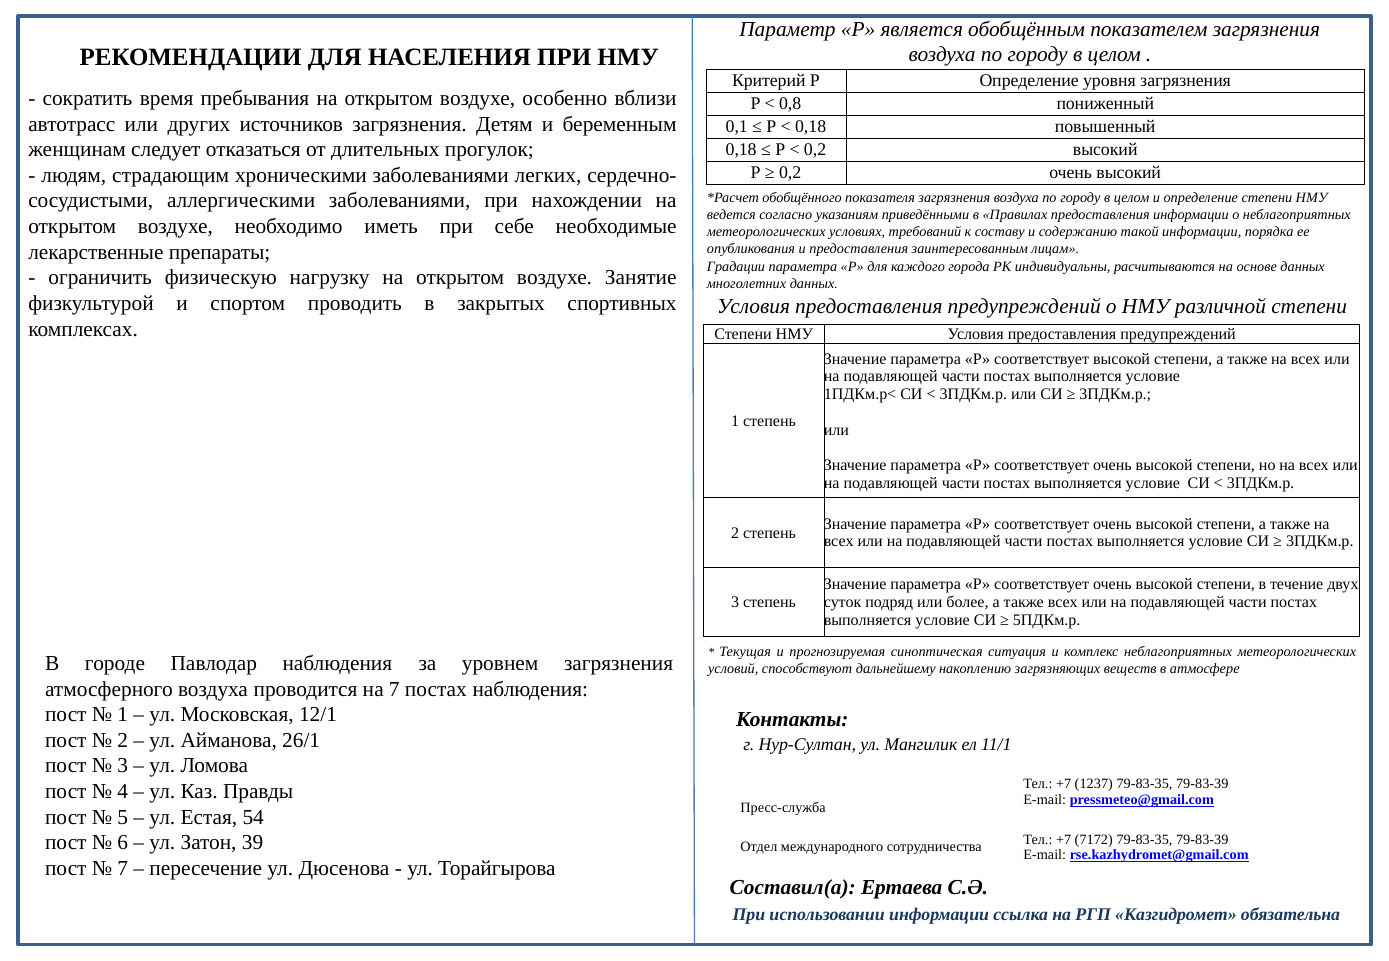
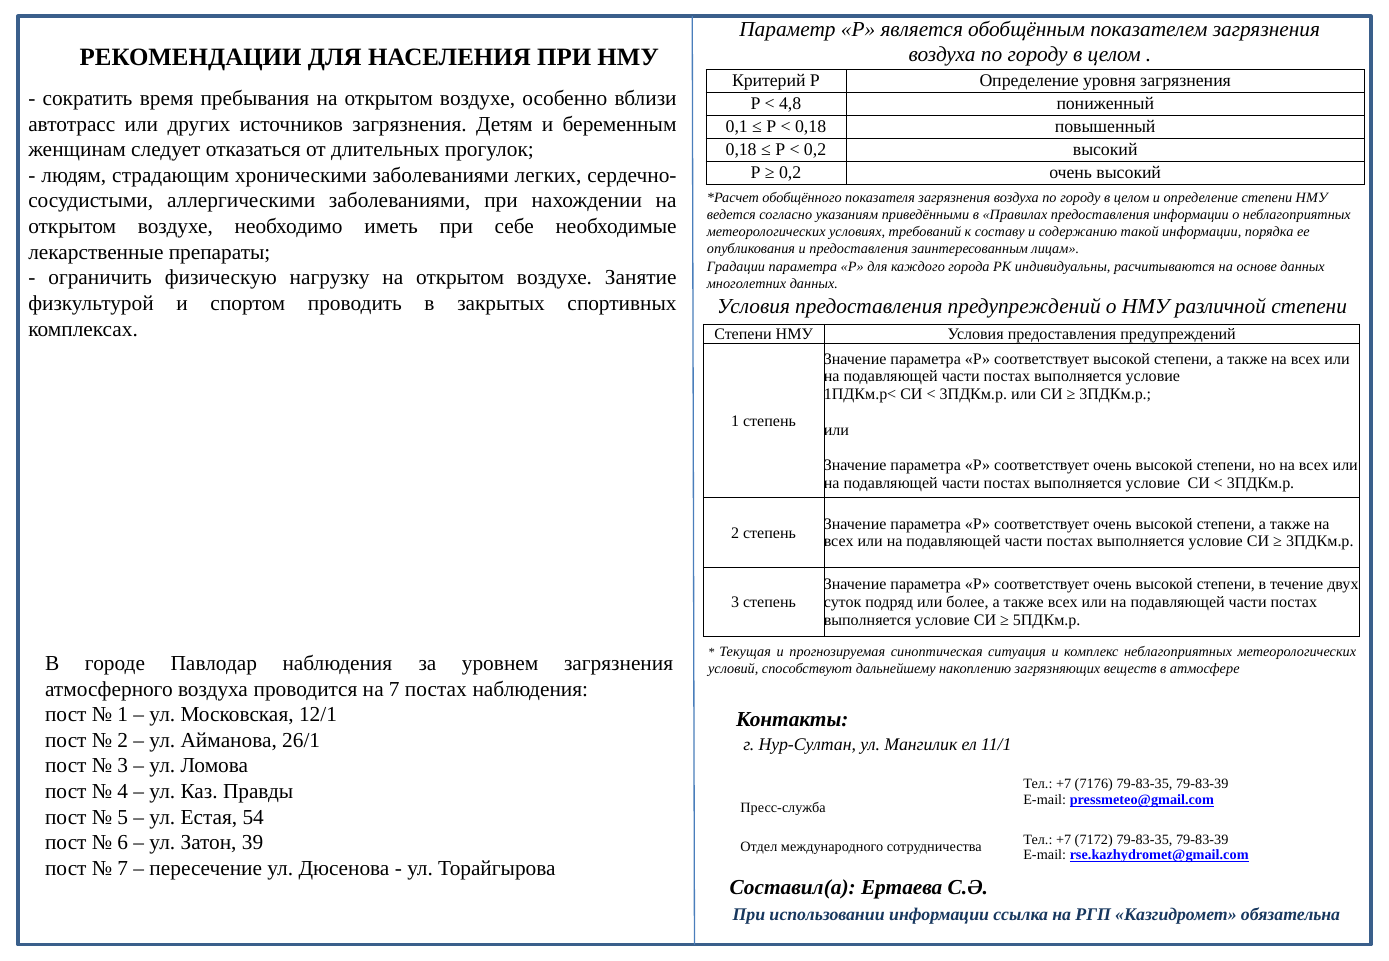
0,8: 0,8 -> 4,8 (790, 104)
1237: 1237 -> 7176 (1094, 784)
